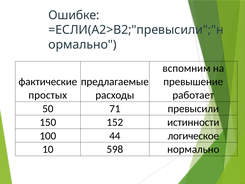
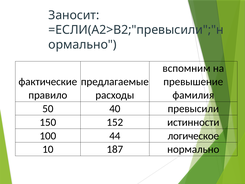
Ошибке: Ошибке -> Заносит (74, 15)
простых: простых -> правило (48, 95)
работает: работает -> фамилия (193, 95)
71: 71 -> 40 (115, 108)
598: 598 -> 187 (115, 149)
